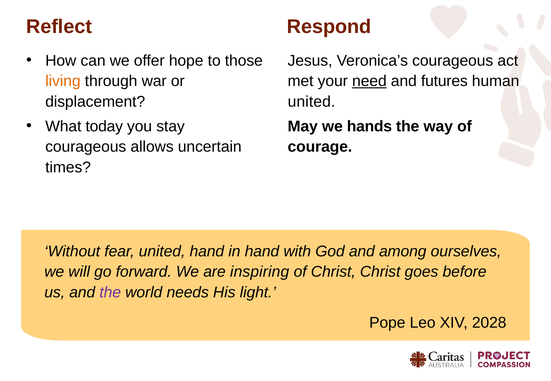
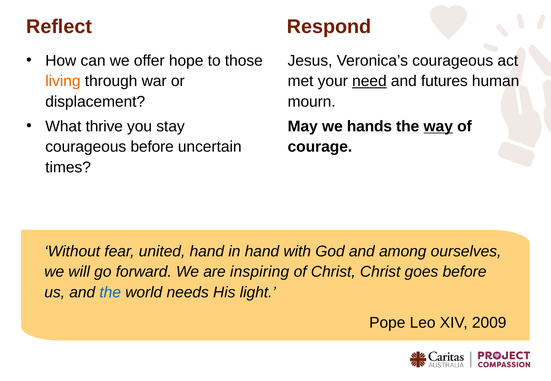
united: united -> mourn (312, 102)
today: today -> thrive (104, 126)
way underline: none -> present (438, 126)
courageous allows: allows -> before (152, 147)
the colour: purple -> blue (110, 293)
2028: 2028 -> 2009 (489, 323)
